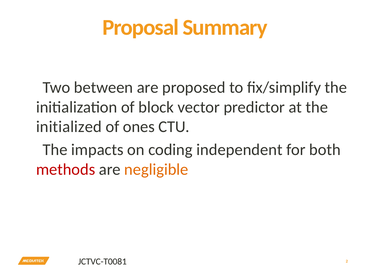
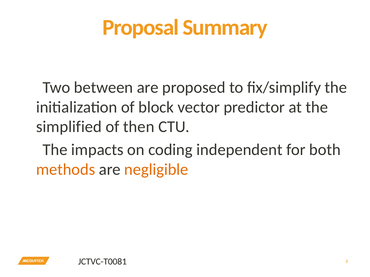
initialized: initialized -> simplified (69, 127)
ones: ones -> then (139, 127)
methods colour: red -> orange (66, 170)
